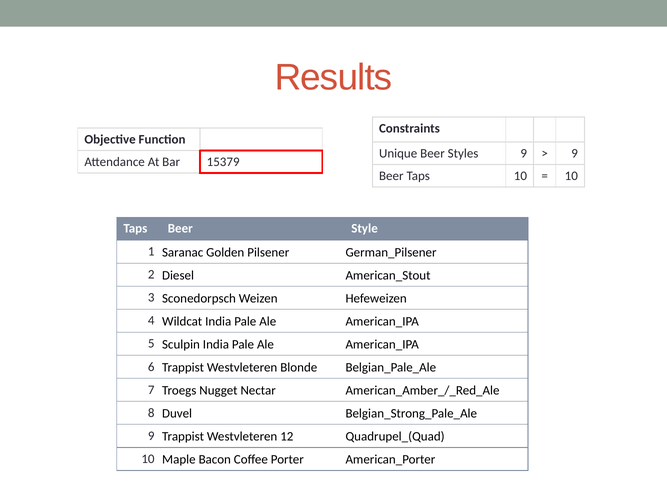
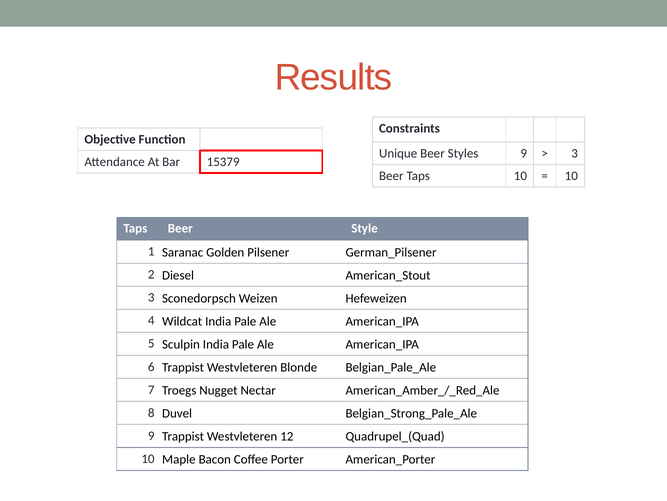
9: 9 -> 3 (575, 153)
